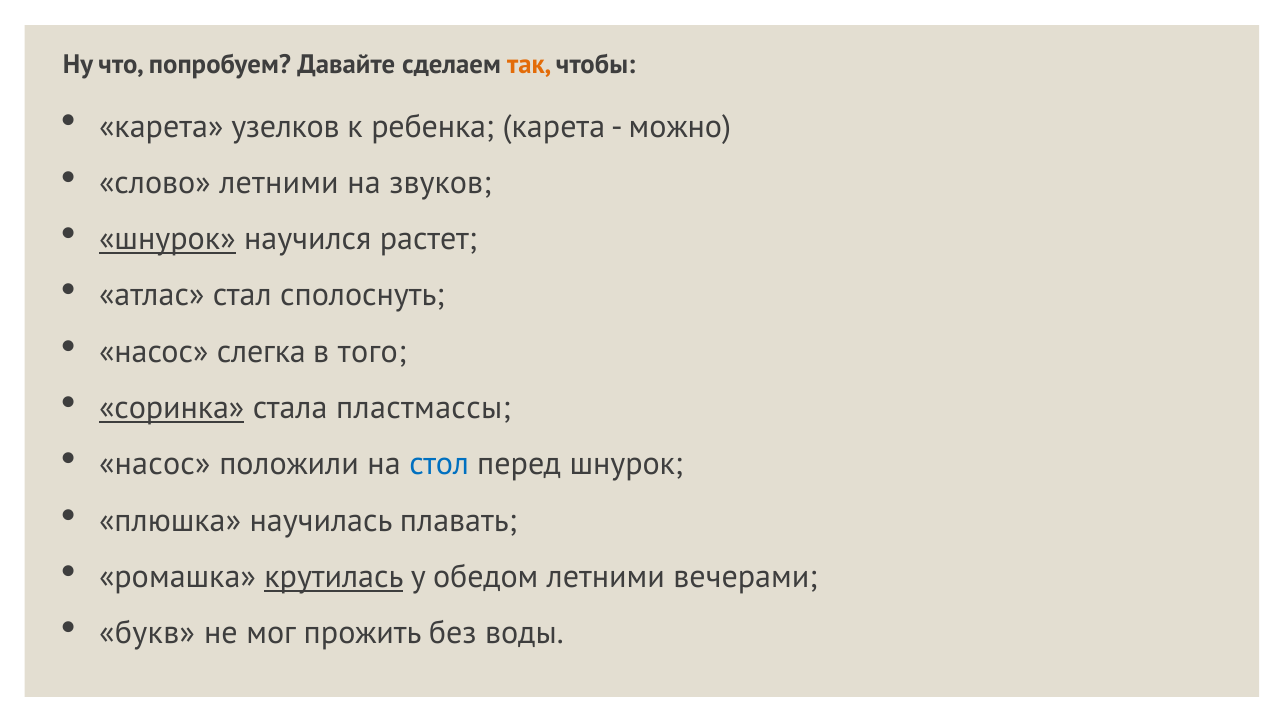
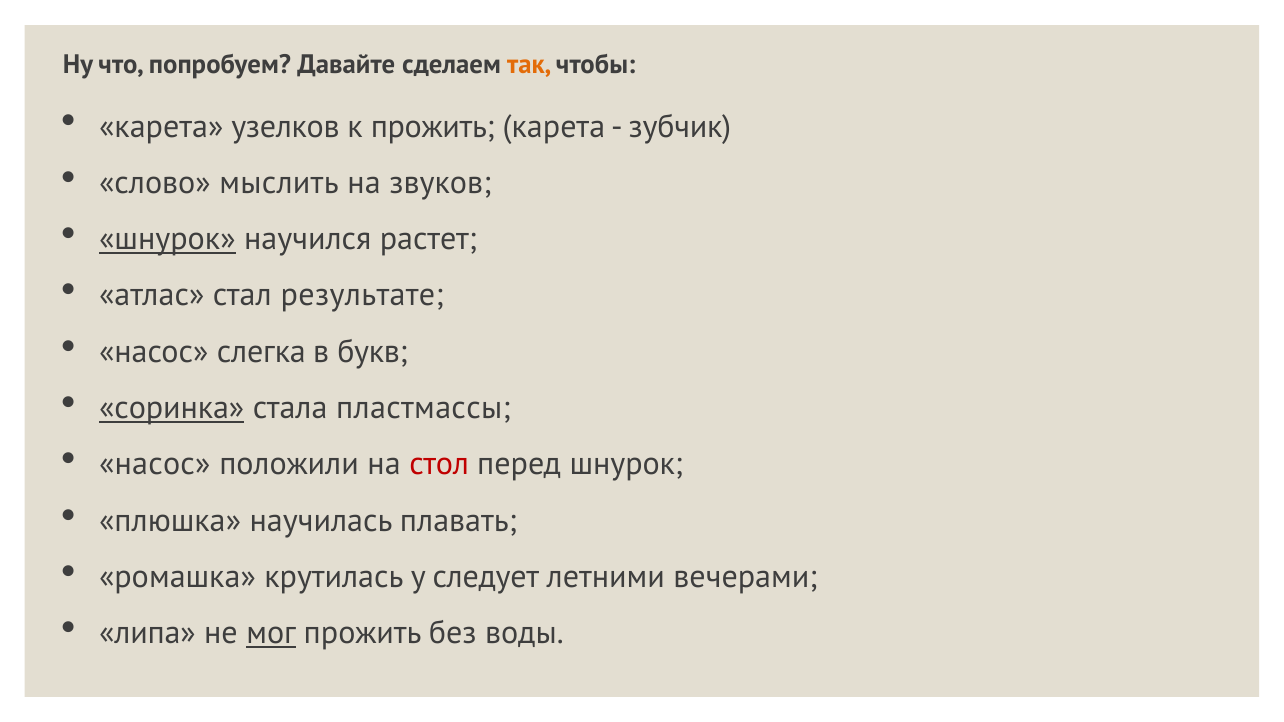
к ребенка: ребенка -> прожить (433, 126)
можно: можно -> зубчик (680, 126)
слово летними: летними -> мыслить (279, 183)
сполоснуть: сполоснуть -> результате (362, 295)
того: того -> букв (373, 352)
стол colour: blue -> red (439, 464)
крутилась underline: present -> none (334, 577)
обедом: обедом -> следует (486, 577)
букв: букв -> липа (147, 634)
мог underline: none -> present (271, 634)
